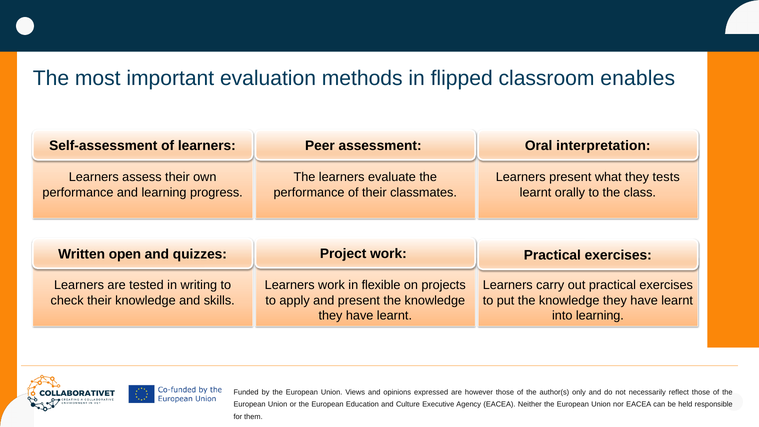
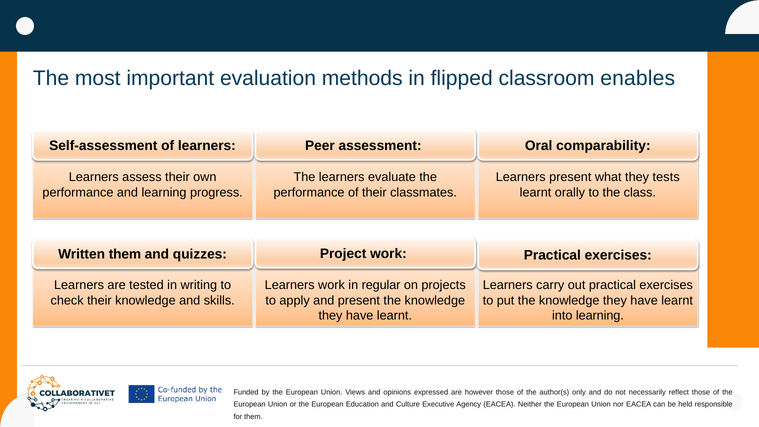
interpretation: interpretation -> comparability (603, 146)
Written open: open -> them (125, 254)
flexible: flexible -> regular (381, 285)
